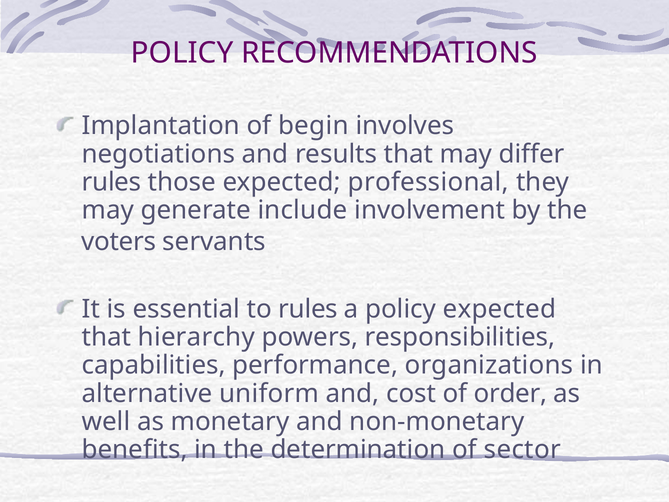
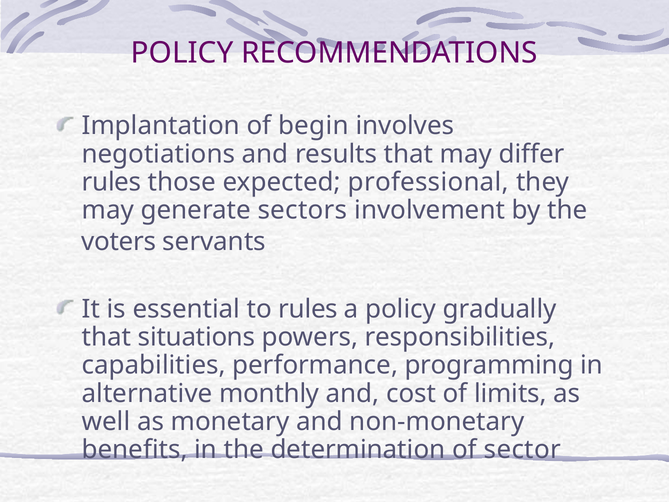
include: include -> sectors (302, 210)
policy expected: expected -> gradually (500, 309)
hierarchy: hierarchy -> situations (197, 337)
organizations: organizations -> programming (489, 365)
uniform: uniform -> monthly (269, 393)
order: order -> limits (510, 393)
